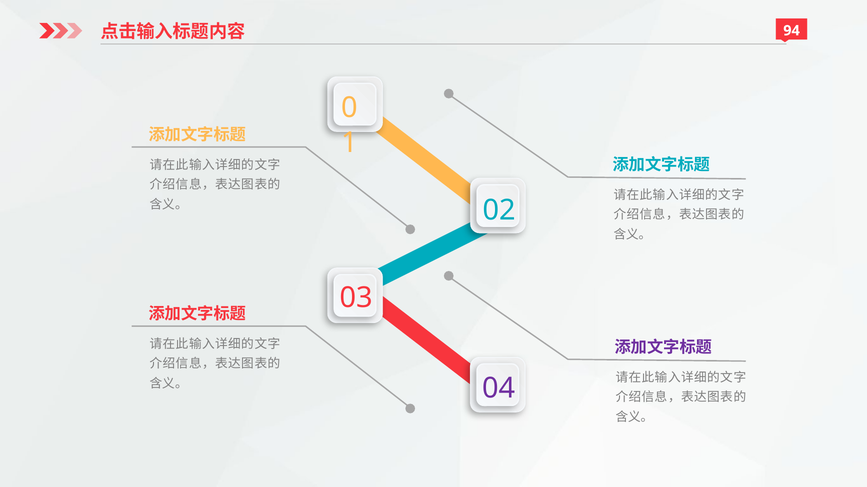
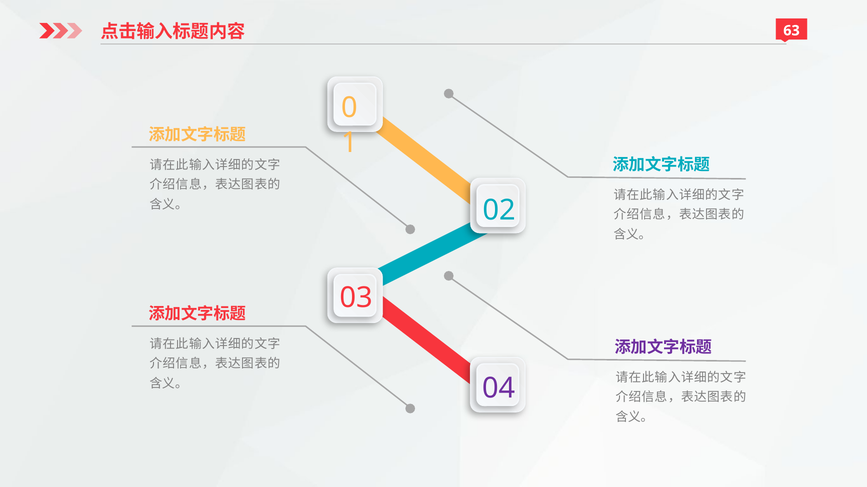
94: 94 -> 63 (792, 31)
